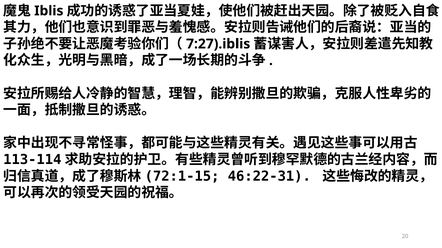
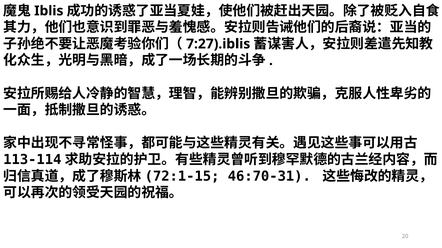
46:22-31: 46:22-31 -> 46:70-31 (269, 177)
